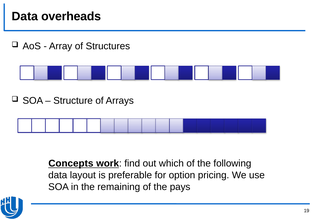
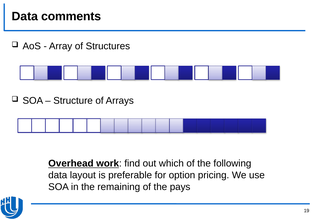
overheads: overheads -> comments (71, 16)
Concepts: Concepts -> Overhead (71, 163)
